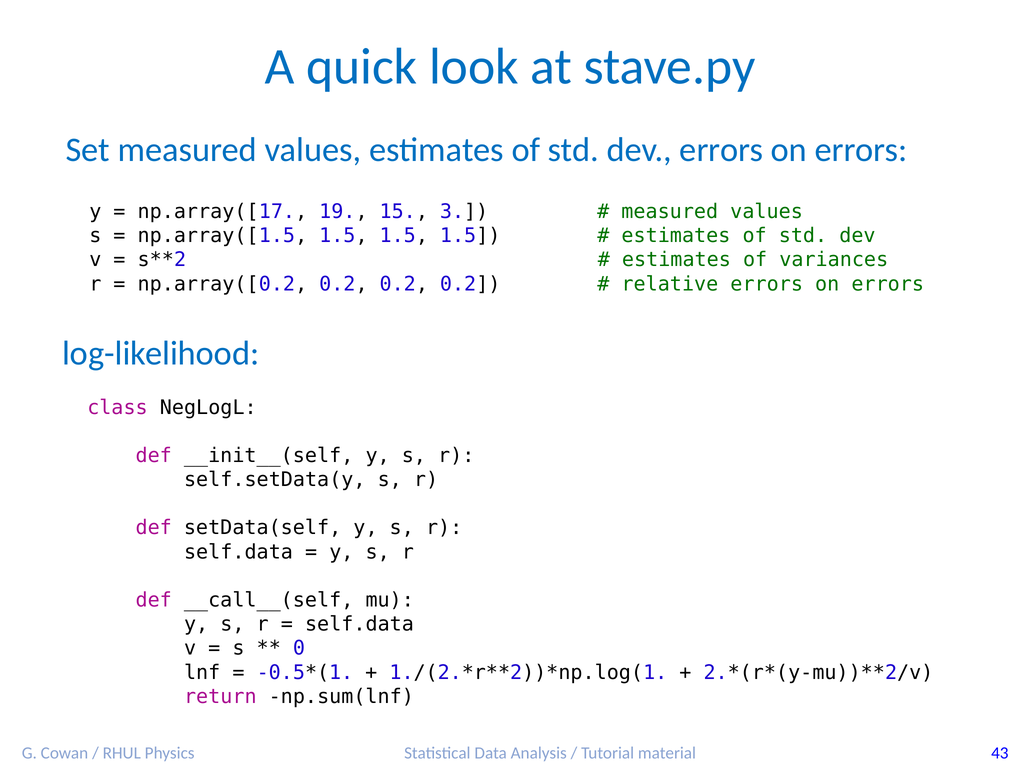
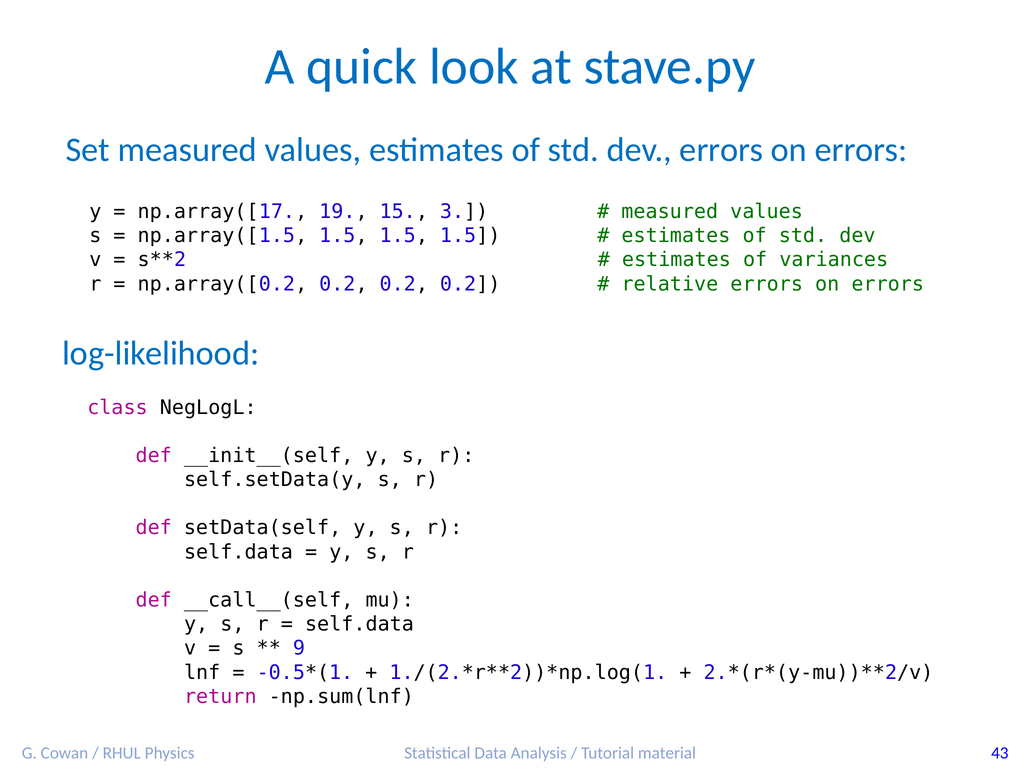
0: 0 -> 9 (299, 648)
